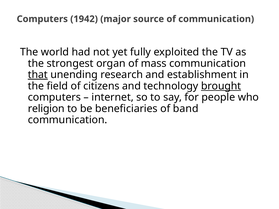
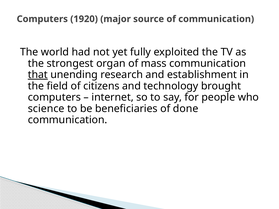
1942: 1942 -> 1920 (84, 19)
brought underline: present -> none (221, 86)
religion: religion -> science (46, 109)
band: band -> done (186, 109)
